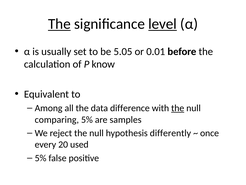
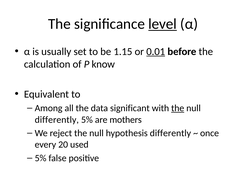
The underline: present -> none (59, 24)
5.05: 5.05 -> 1.15 (123, 51)
0.01 underline: none -> present (156, 51)
difference: difference -> significant (130, 108)
comparing: comparing -> differently (57, 119)
samples: samples -> mothers (126, 119)
